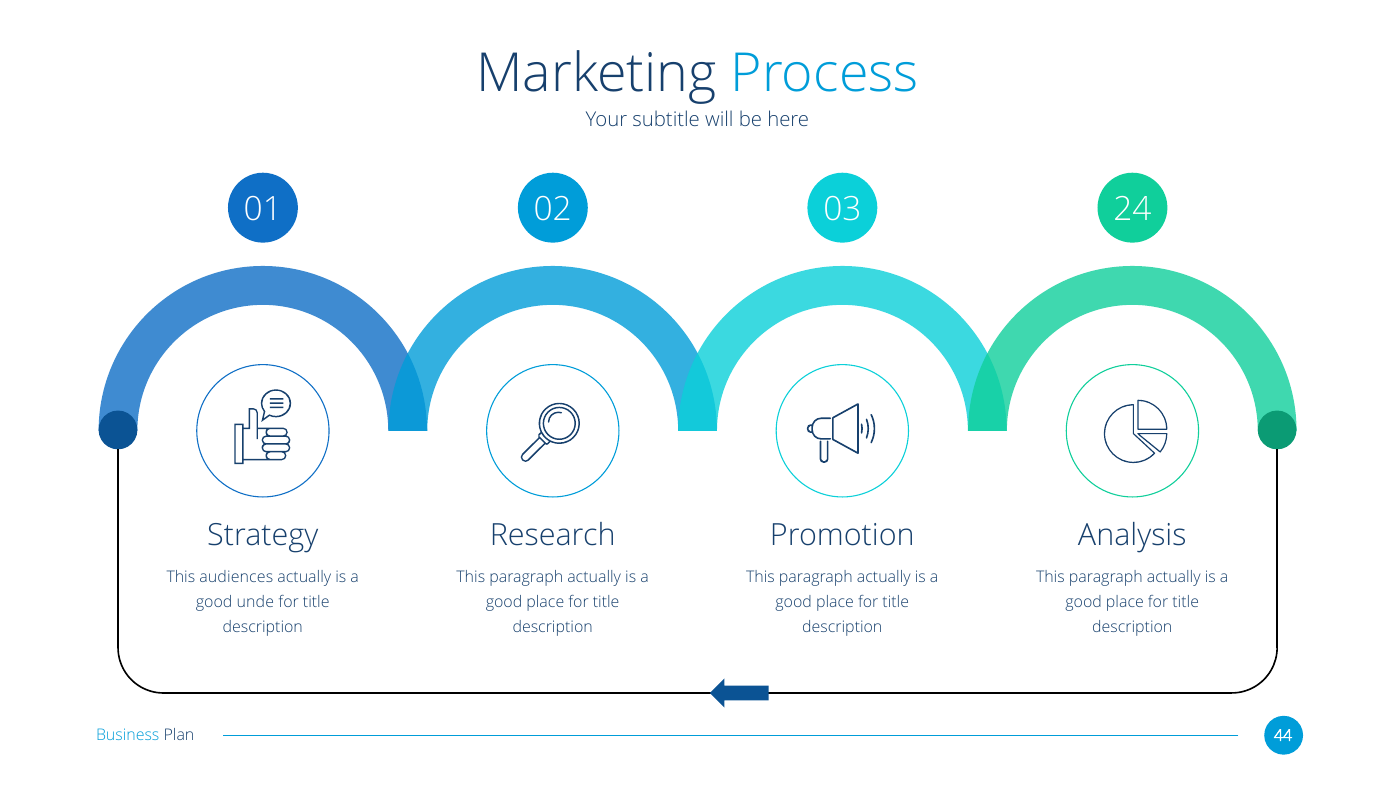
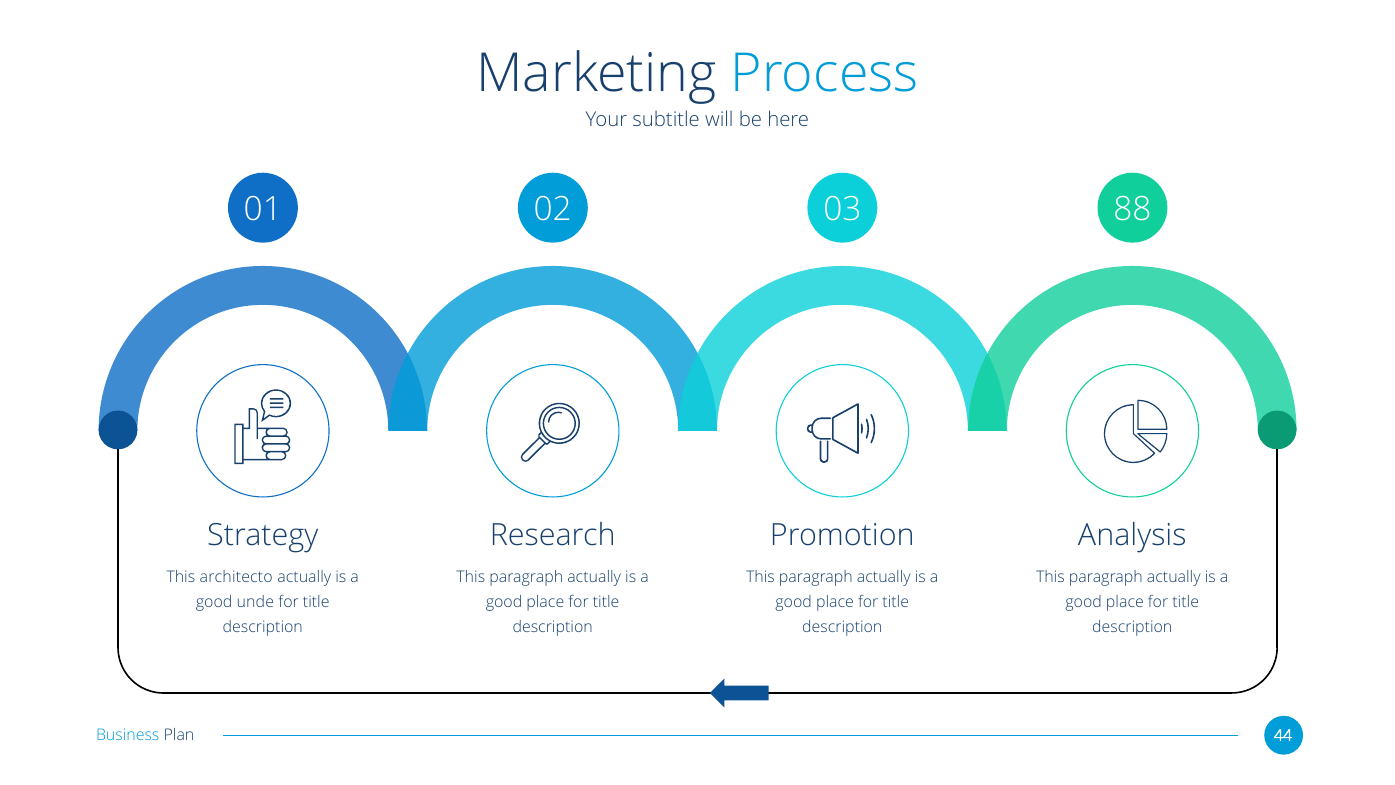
24: 24 -> 88 (1132, 209)
audiences: audiences -> architecto (236, 577)
